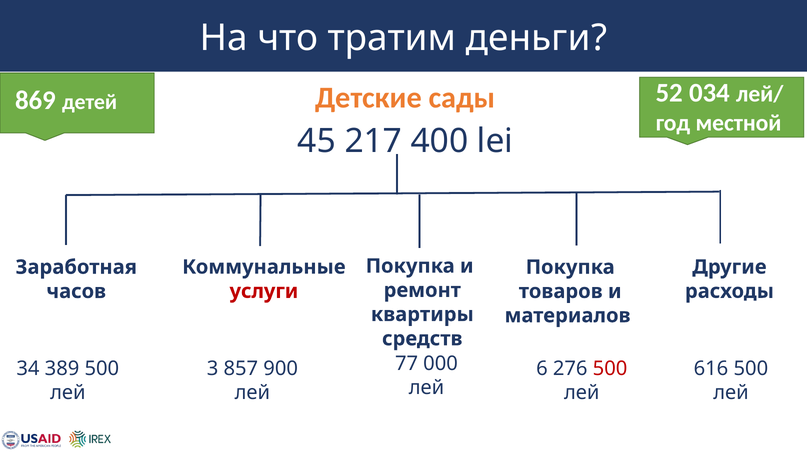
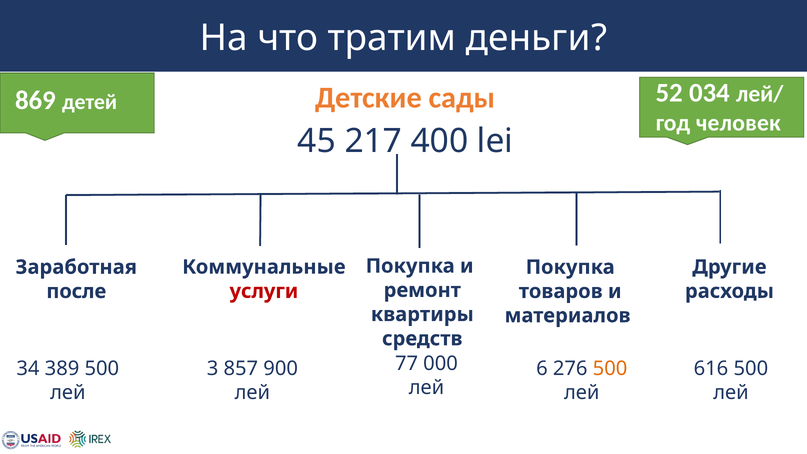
местной: местной -> человек (738, 123)
часов: часов -> после (76, 291)
500 colour: red -> orange (610, 368)
